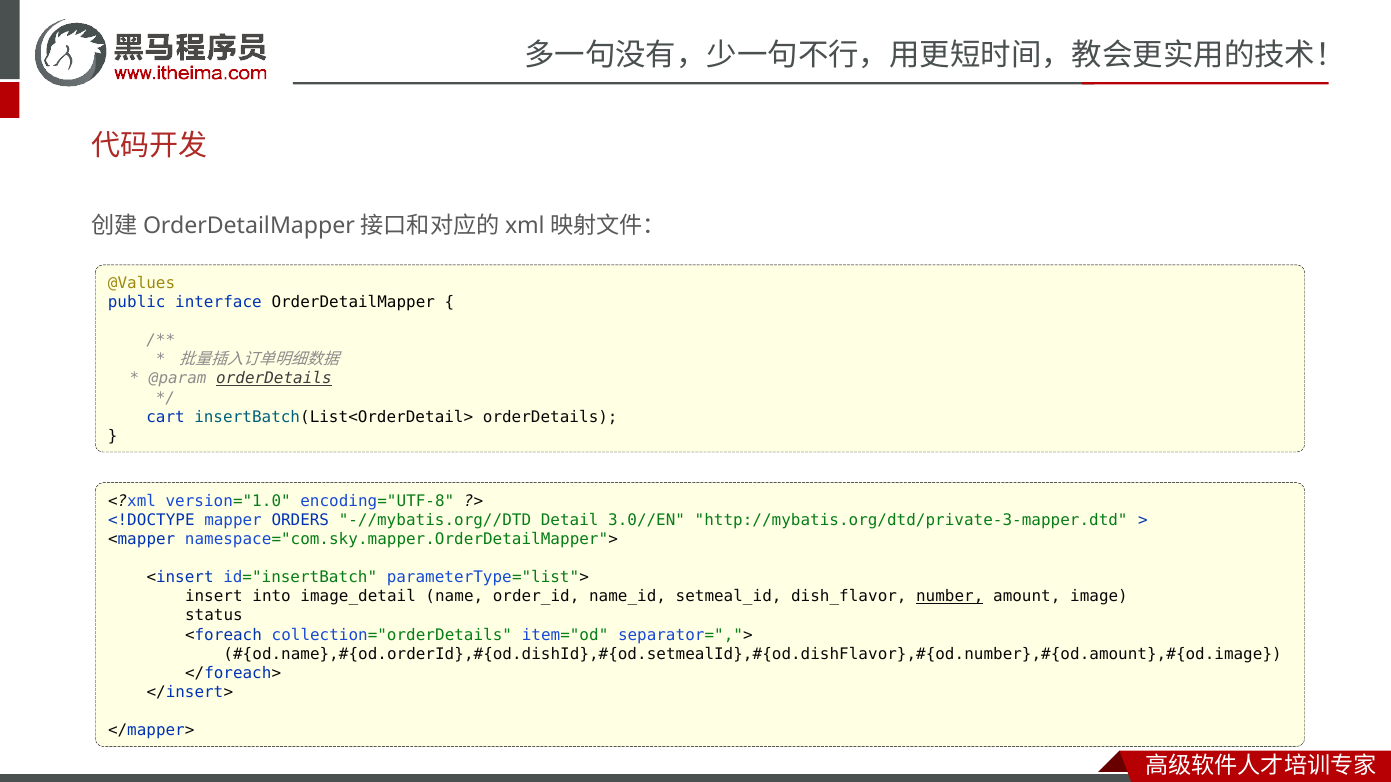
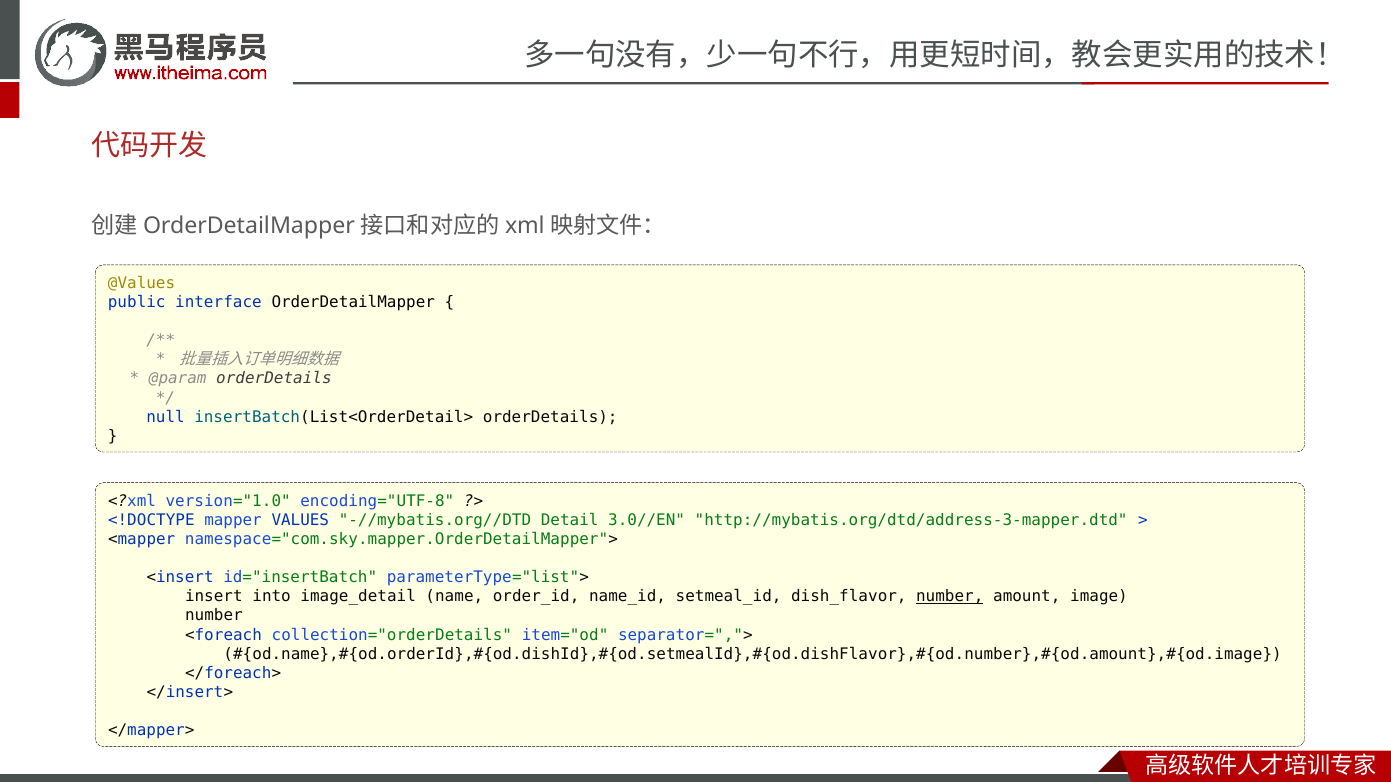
orderDetails underline: present -> none (274, 379)
cart: cart -> null (166, 417)
ORDERS: ORDERS -> VALUES (300, 520)
http://mybatis.org/dtd/private-3-mapper.dtd: http://mybatis.org/dtd/private-3-mapper.dtd -> http://mybatis.org/dtd/address-3-mapper.dtd (911, 520)
status: status -> number (214, 616)
